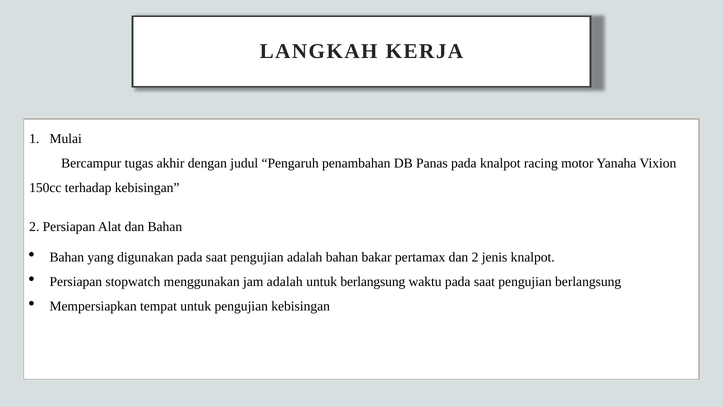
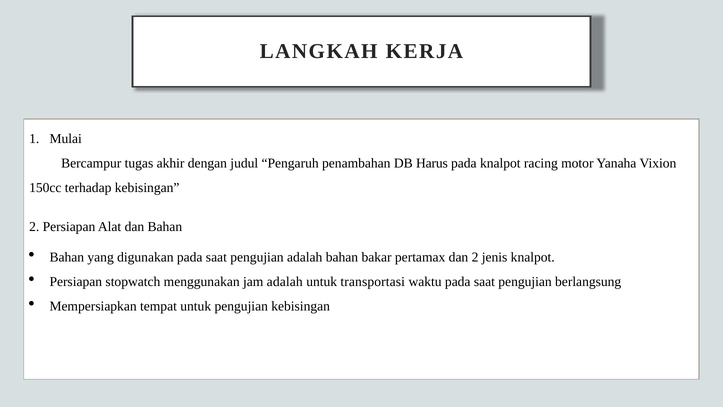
Panas: Panas -> Harus (432, 163)
untuk berlangsung: berlangsung -> transportasi (373, 281)
